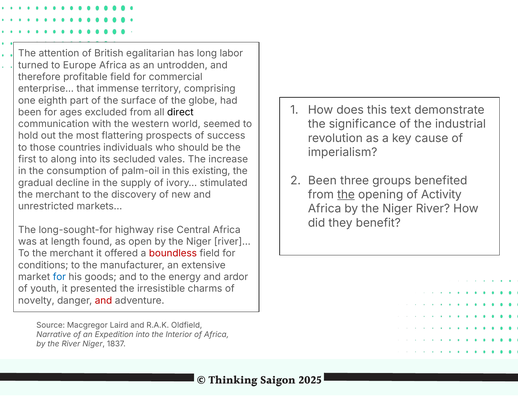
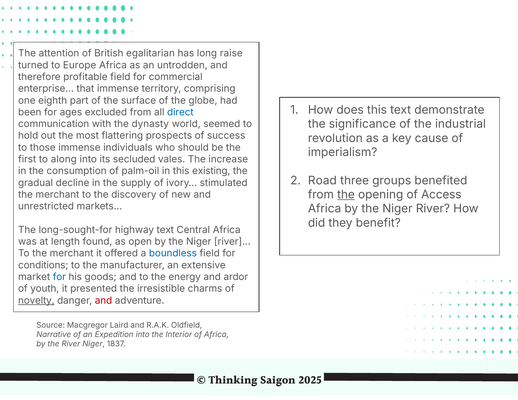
labor: labor -> raise (231, 53)
direct colour: black -> blue (180, 112)
western: western -> dynasty (150, 124)
those countries: countries -> immense (79, 148)
Been: Been -> Road (322, 181)
Activity: Activity -> Access (441, 195)
highway rise: rise -> text (165, 230)
boundless colour: red -> blue (173, 254)
novelty underline: none -> present (36, 301)
